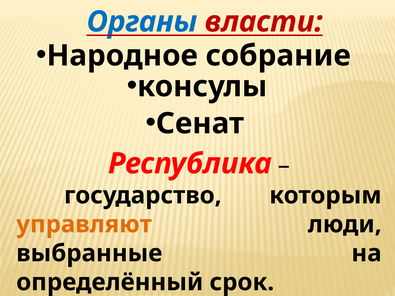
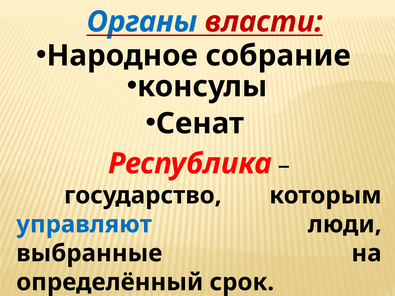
управляют colour: orange -> blue (84, 225)
